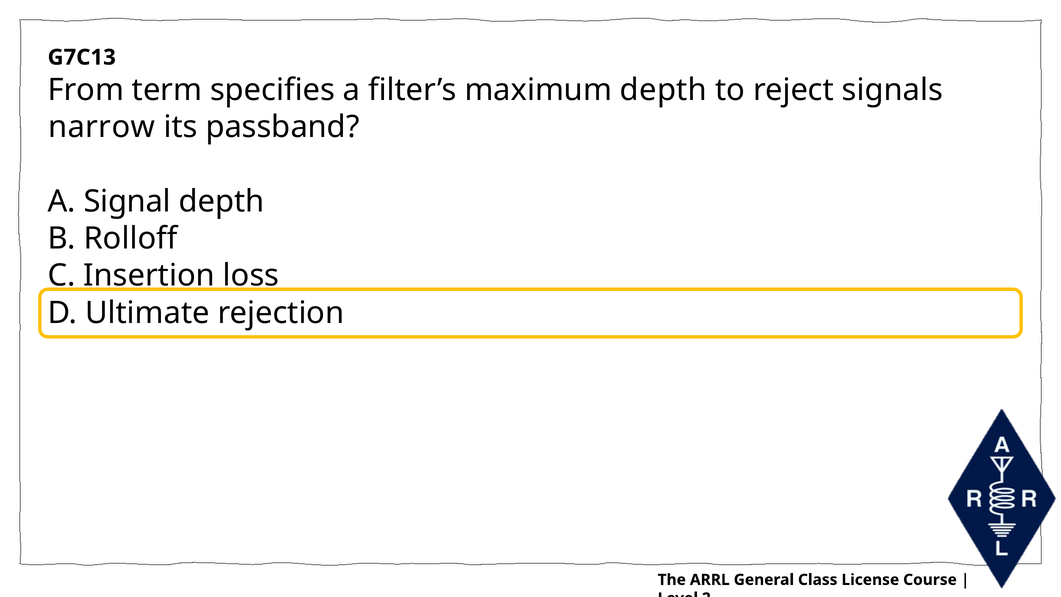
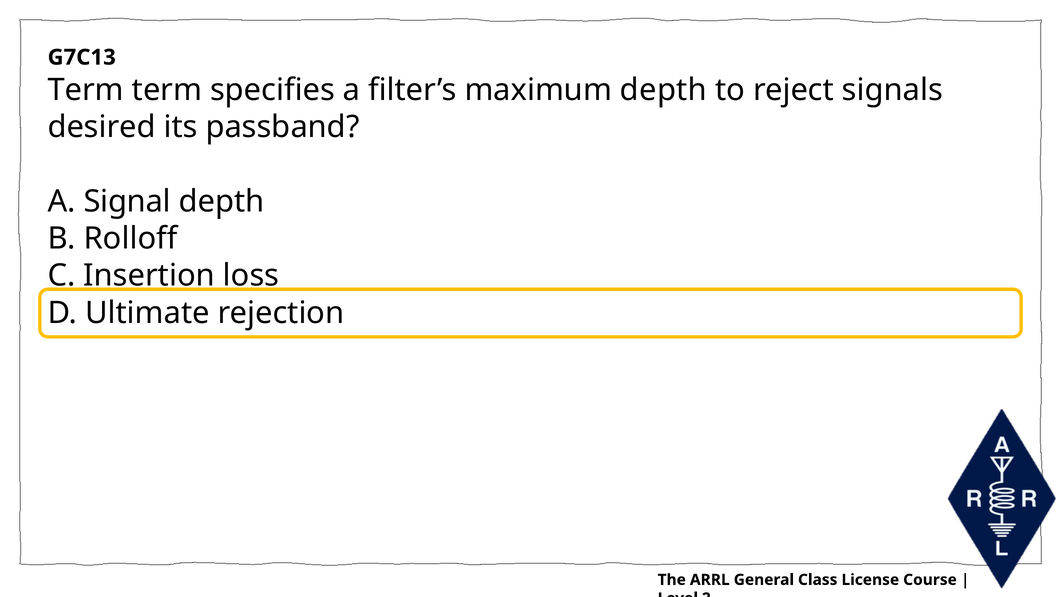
From: From -> Term (86, 90)
narrow: narrow -> desired (102, 127)
